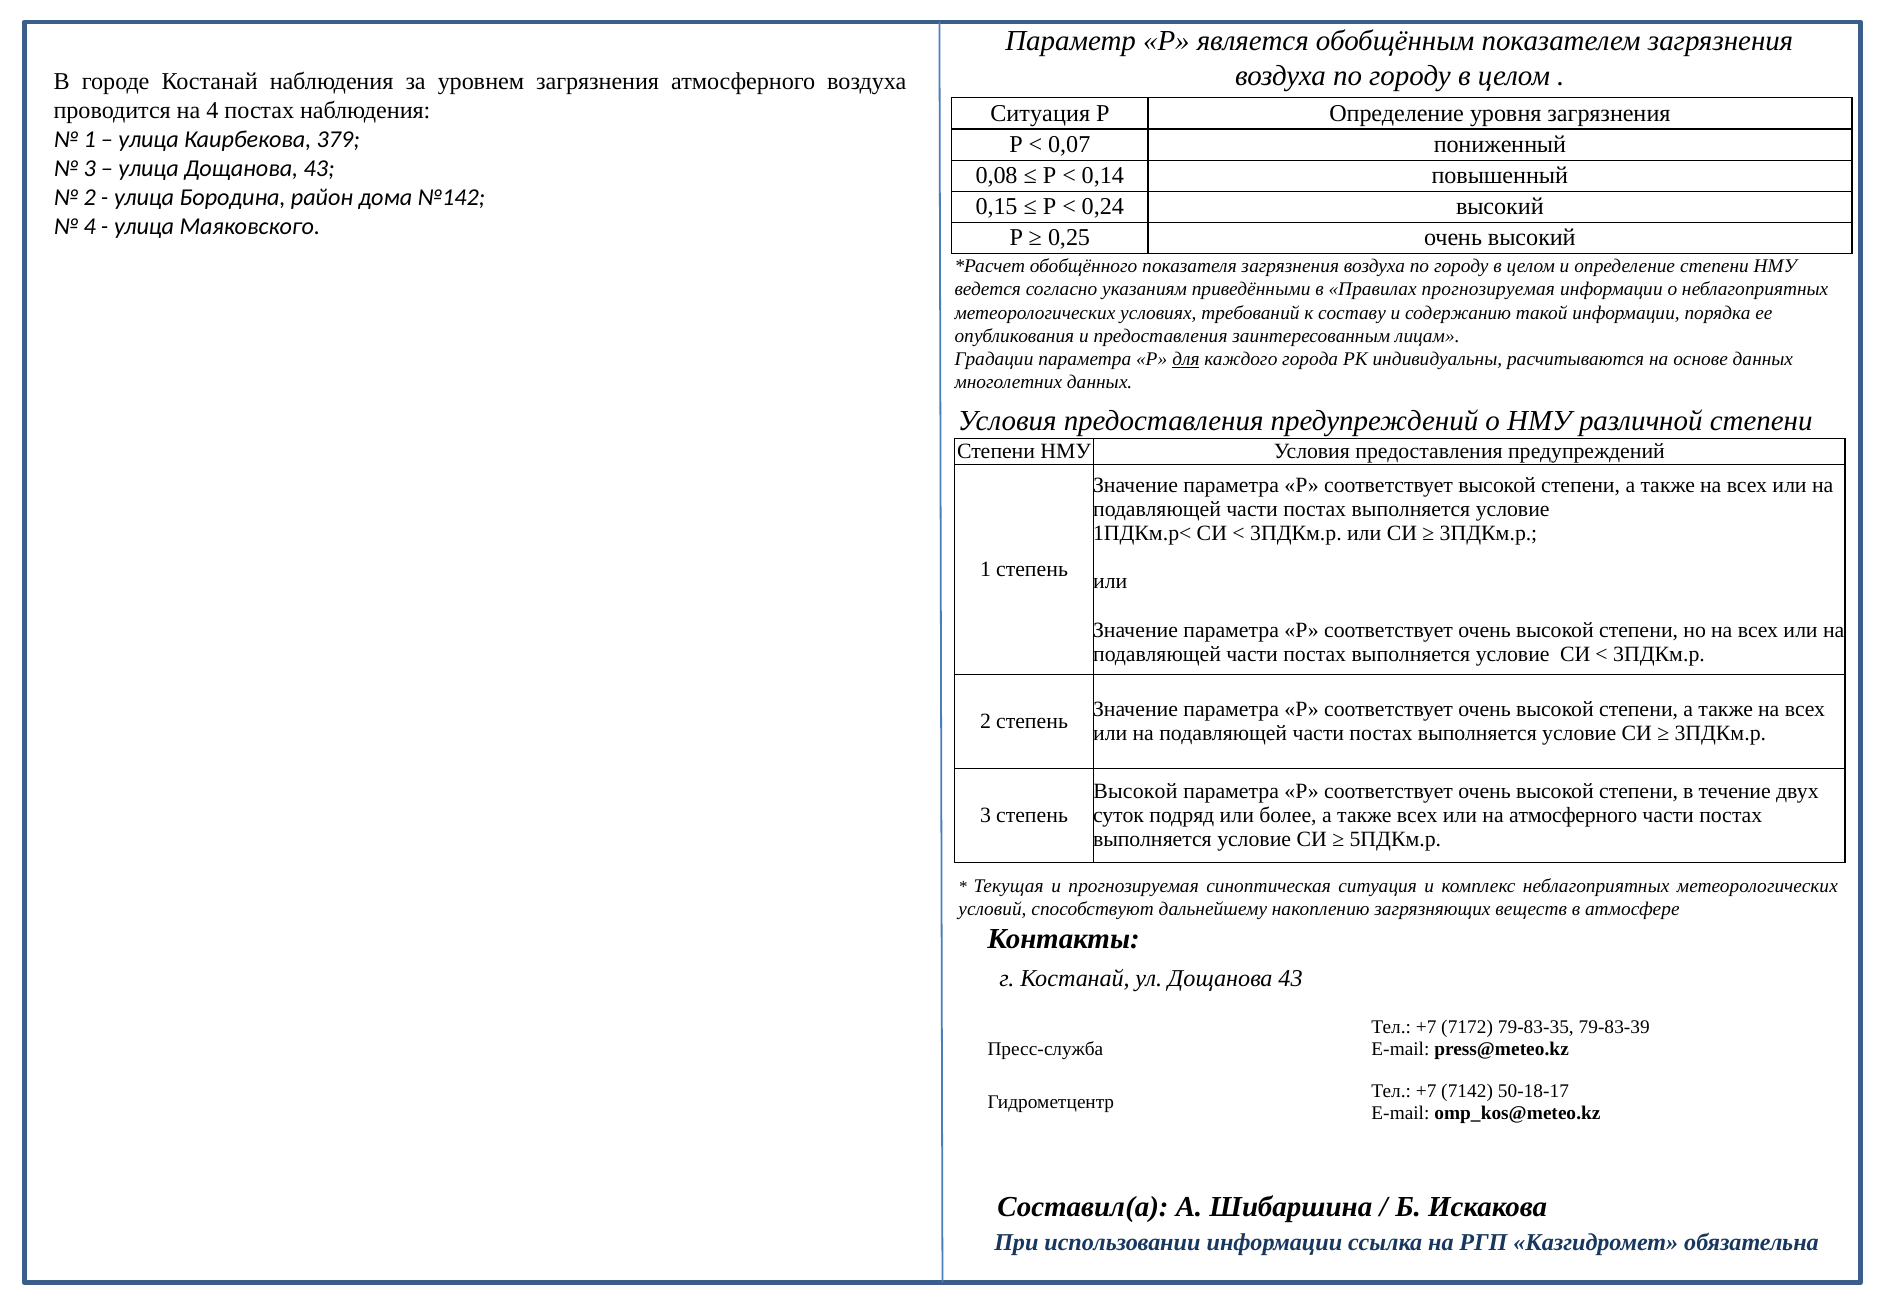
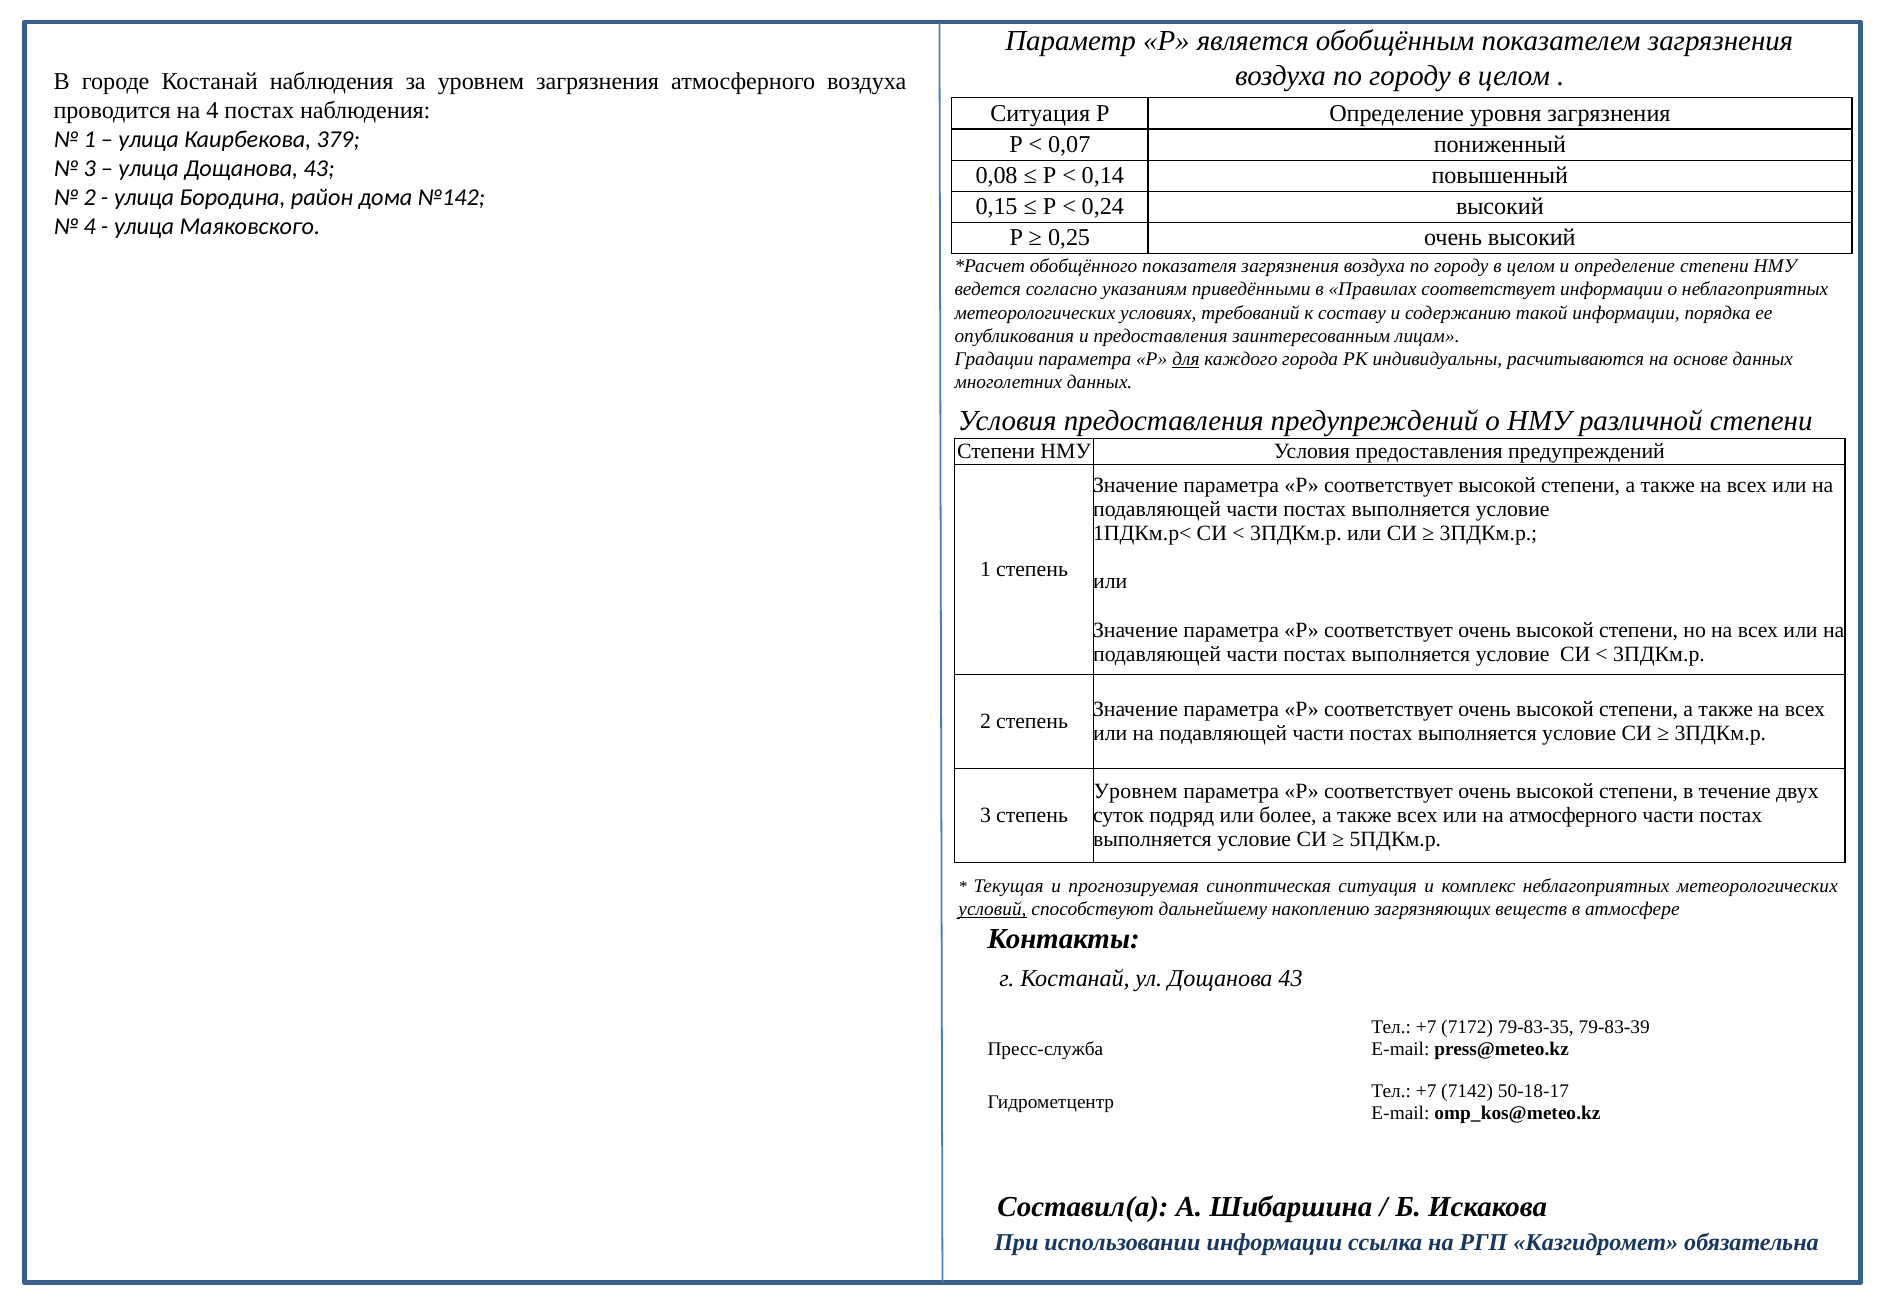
Правилах прогнозируемая: прогнозируемая -> соответствует (1488, 290)
Высокой: Высокой -> Уровнем (1135, 792)
условий underline: none -> present (992, 909)
